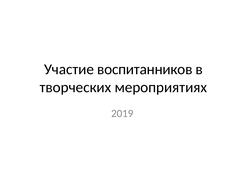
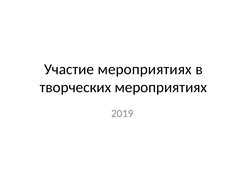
Участие воспитанников: воспитанников -> мероприятиях (145, 69)
